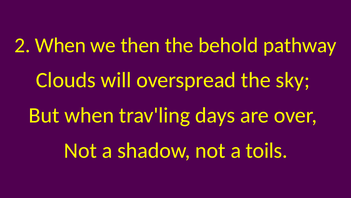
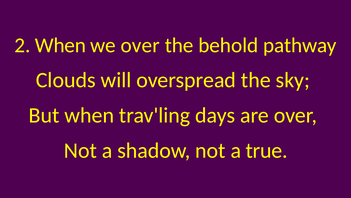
we then: then -> over (140, 45)
toils: toils -> true (267, 150)
